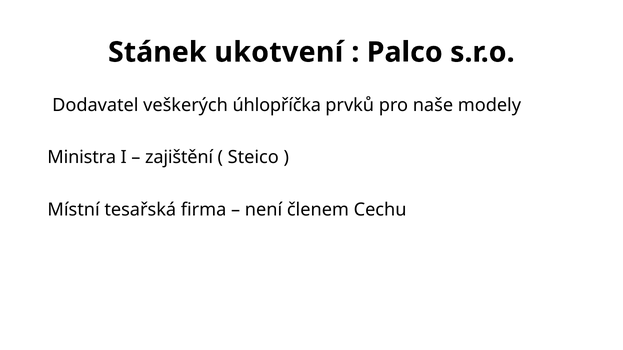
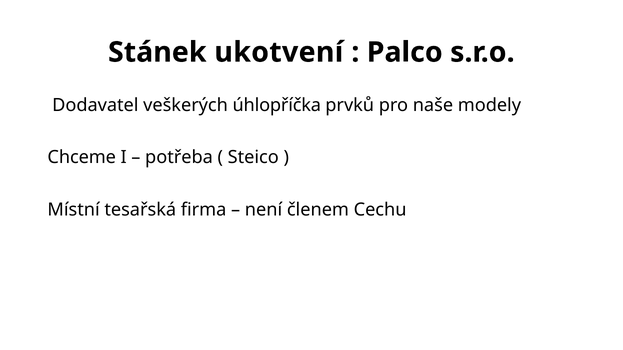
Ministra: Ministra -> Chceme (82, 158)
zajištění: zajištění -> potřeba (179, 158)
